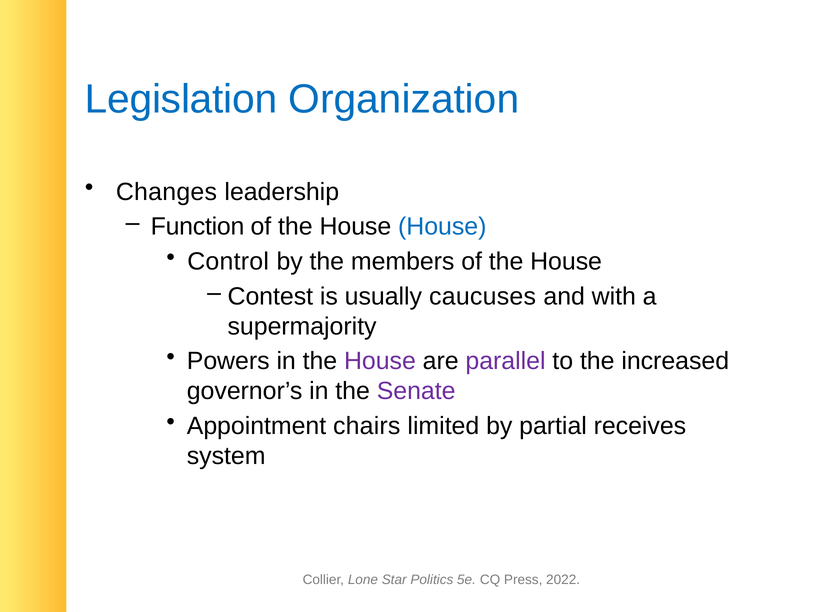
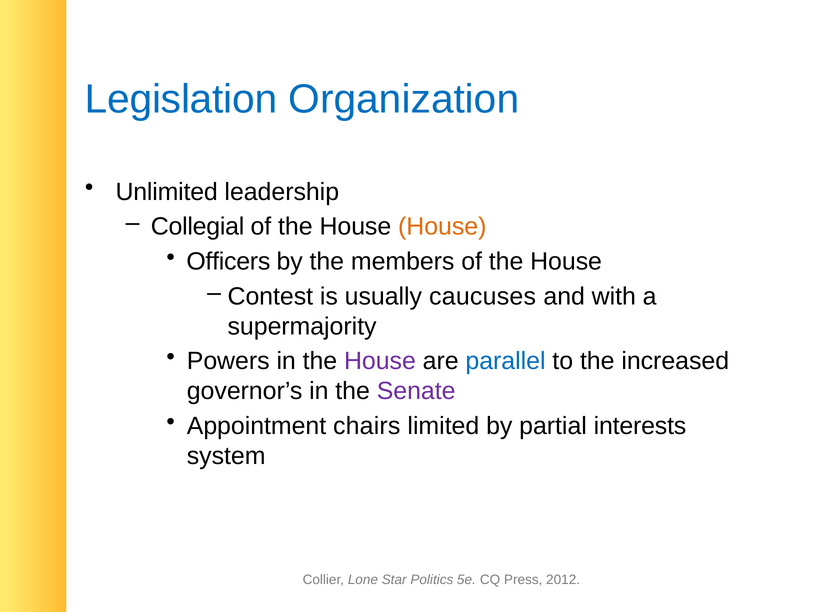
Changes: Changes -> Unlimited (167, 192)
Function: Function -> Collegial (198, 226)
House colour: blue -> orange (442, 226)
Control: Control -> Officers (228, 261)
parallel colour: purple -> blue (506, 361)
receives: receives -> interests (640, 426)
2022: 2022 -> 2012 (563, 579)
